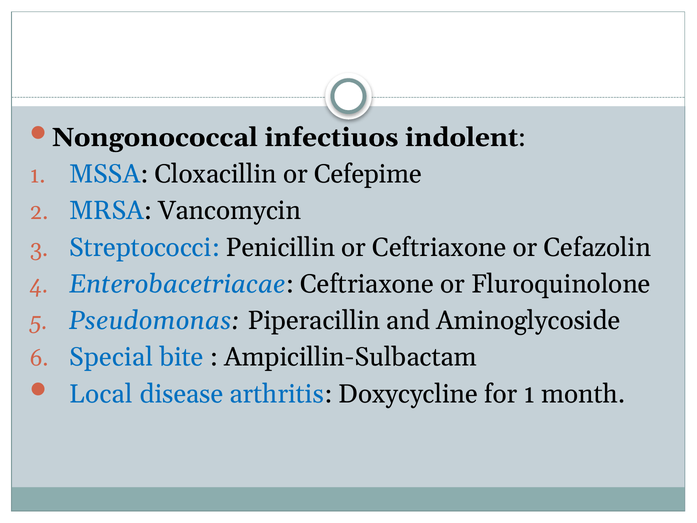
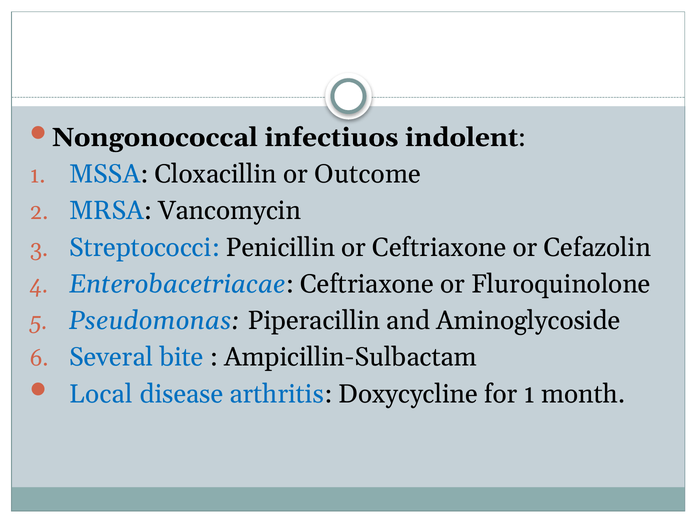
Cefepime: Cefepime -> Outcome (368, 174)
Special: Special -> Several (111, 357)
